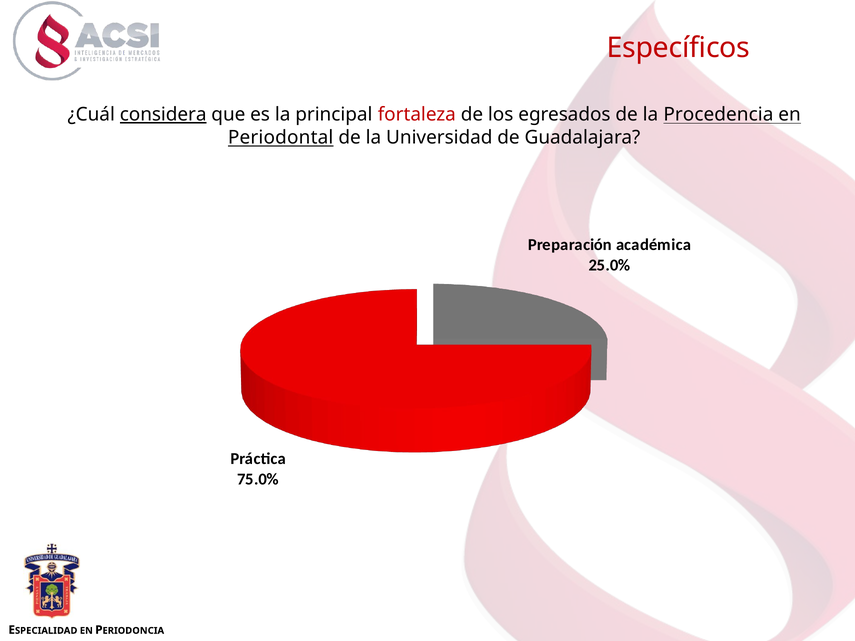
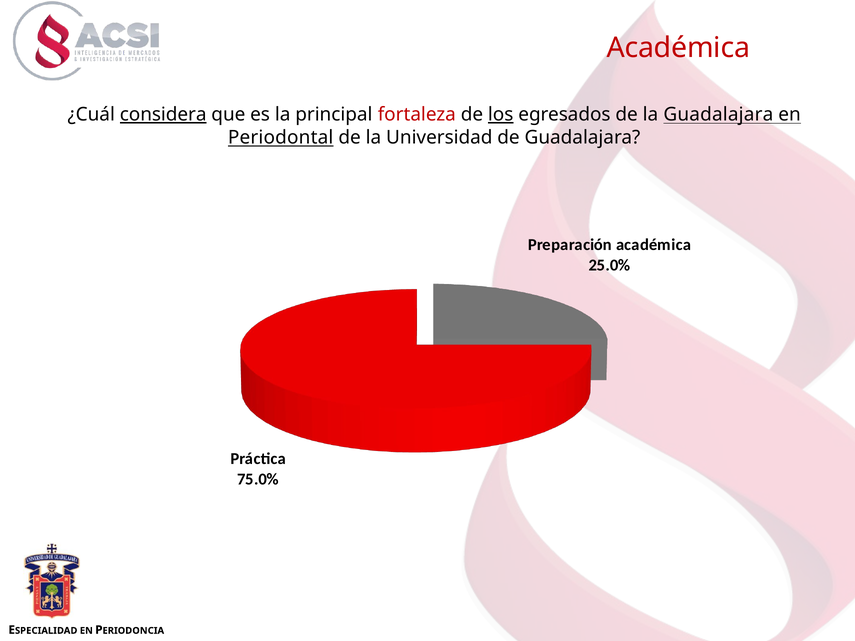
Específicos: Específicos -> Académica (678, 48)
los underline: none -> present (501, 115)
la Procedencia: Procedencia -> Guadalajara (718, 115)
